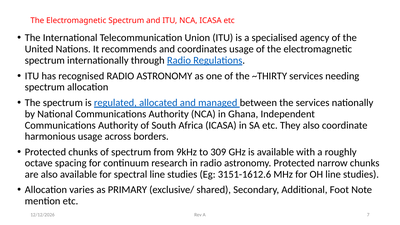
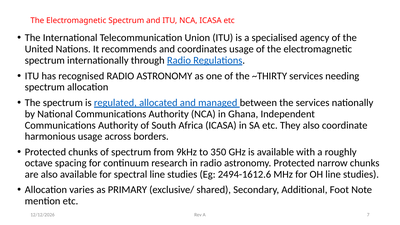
309: 309 -> 350 (218, 152)
3151-1612.6: 3151-1612.6 -> 2494-1612.6 (244, 174)
